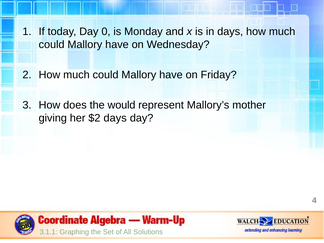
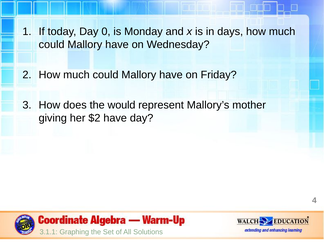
$2 days: days -> have (115, 118)
